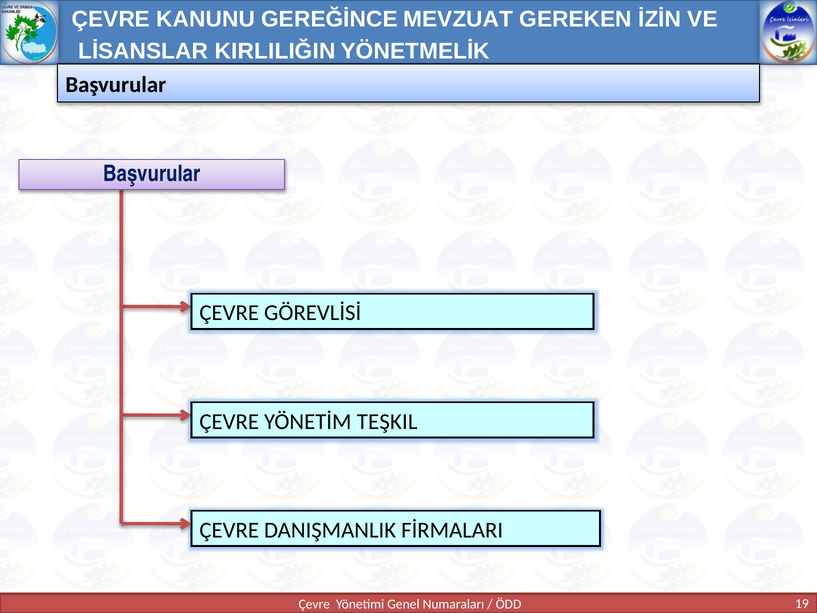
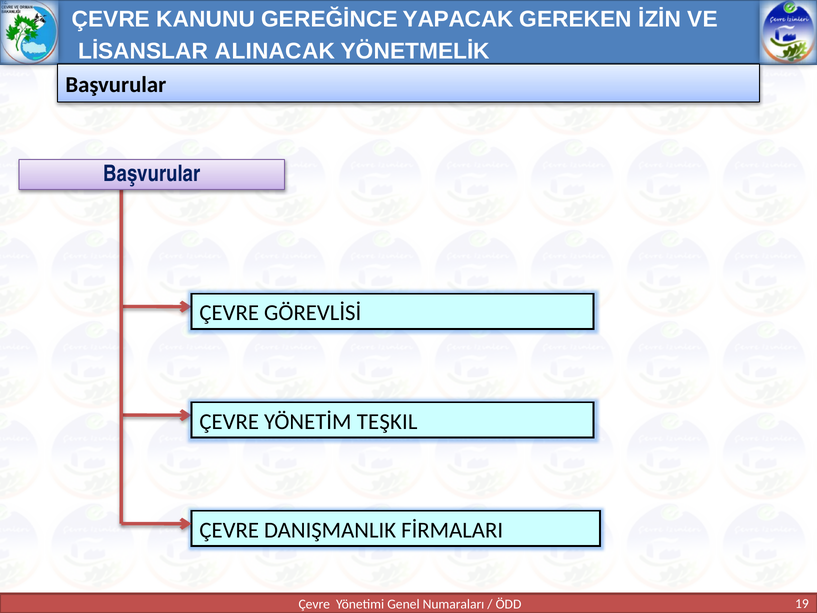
MEVZUAT: MEVZUAT -> YAPACAK (458, 19)
KIRLILIĞIN: KIRLILIĞIN -> ALINACAK (275, 51)
